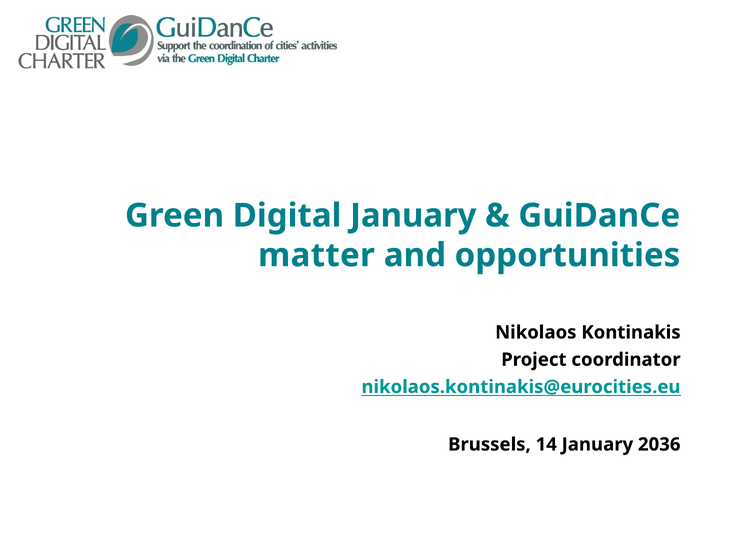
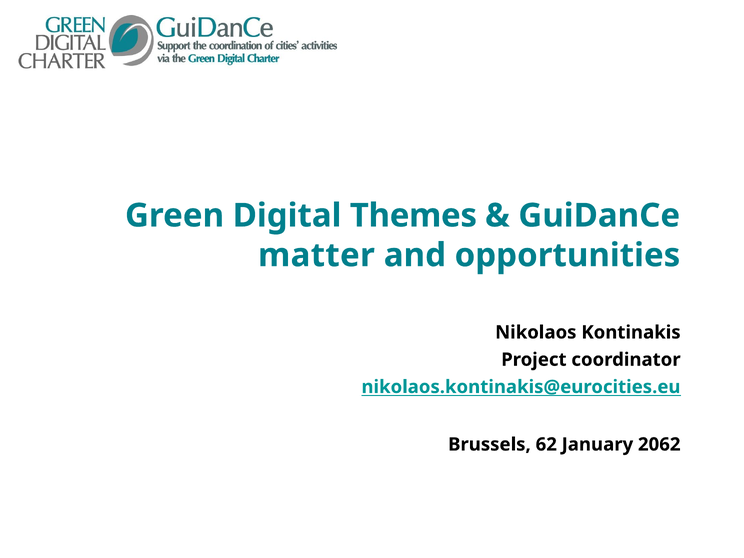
Digital January: January -> Themes (413, 216)
14: 14 -> 62 (546, 444)
2036: 2036 -> 2062 (659, 444)
